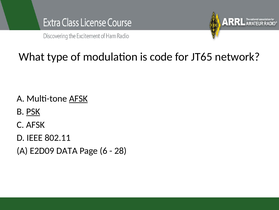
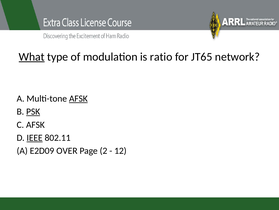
What underline: none -> present (32, 57)
code: code -> ratio (161, 57)
IEEE underline: none -> present (35, 137)
DATA: DATA -> OVER (67, 150)
6: 6 -> 2 (104, 150)
28: 28 -> 12 (120, 150)
